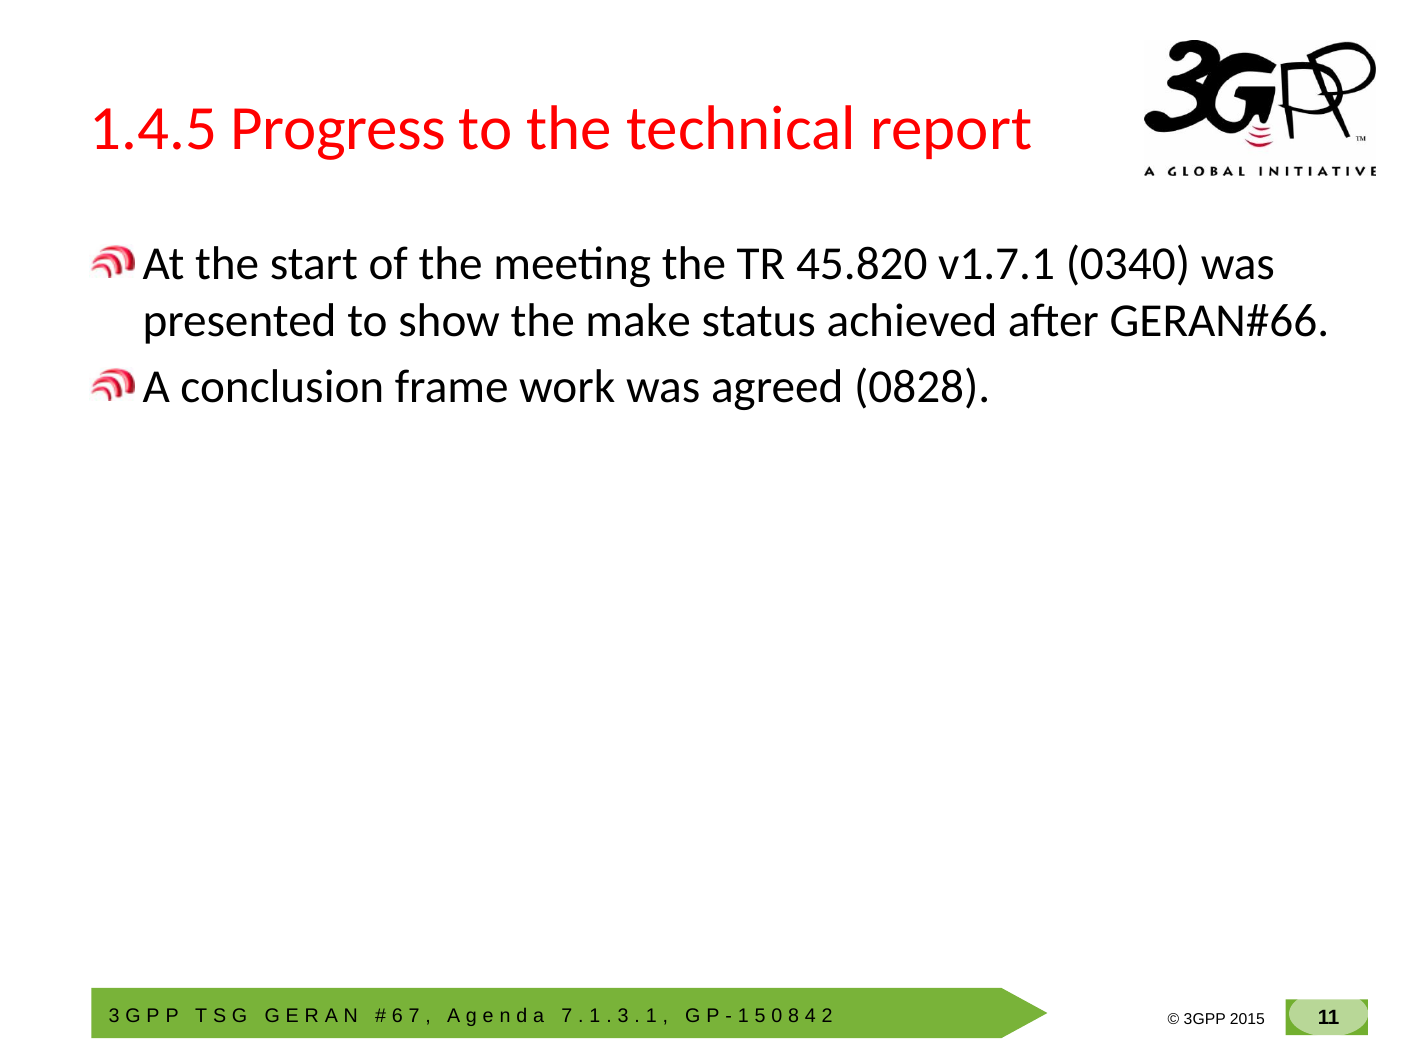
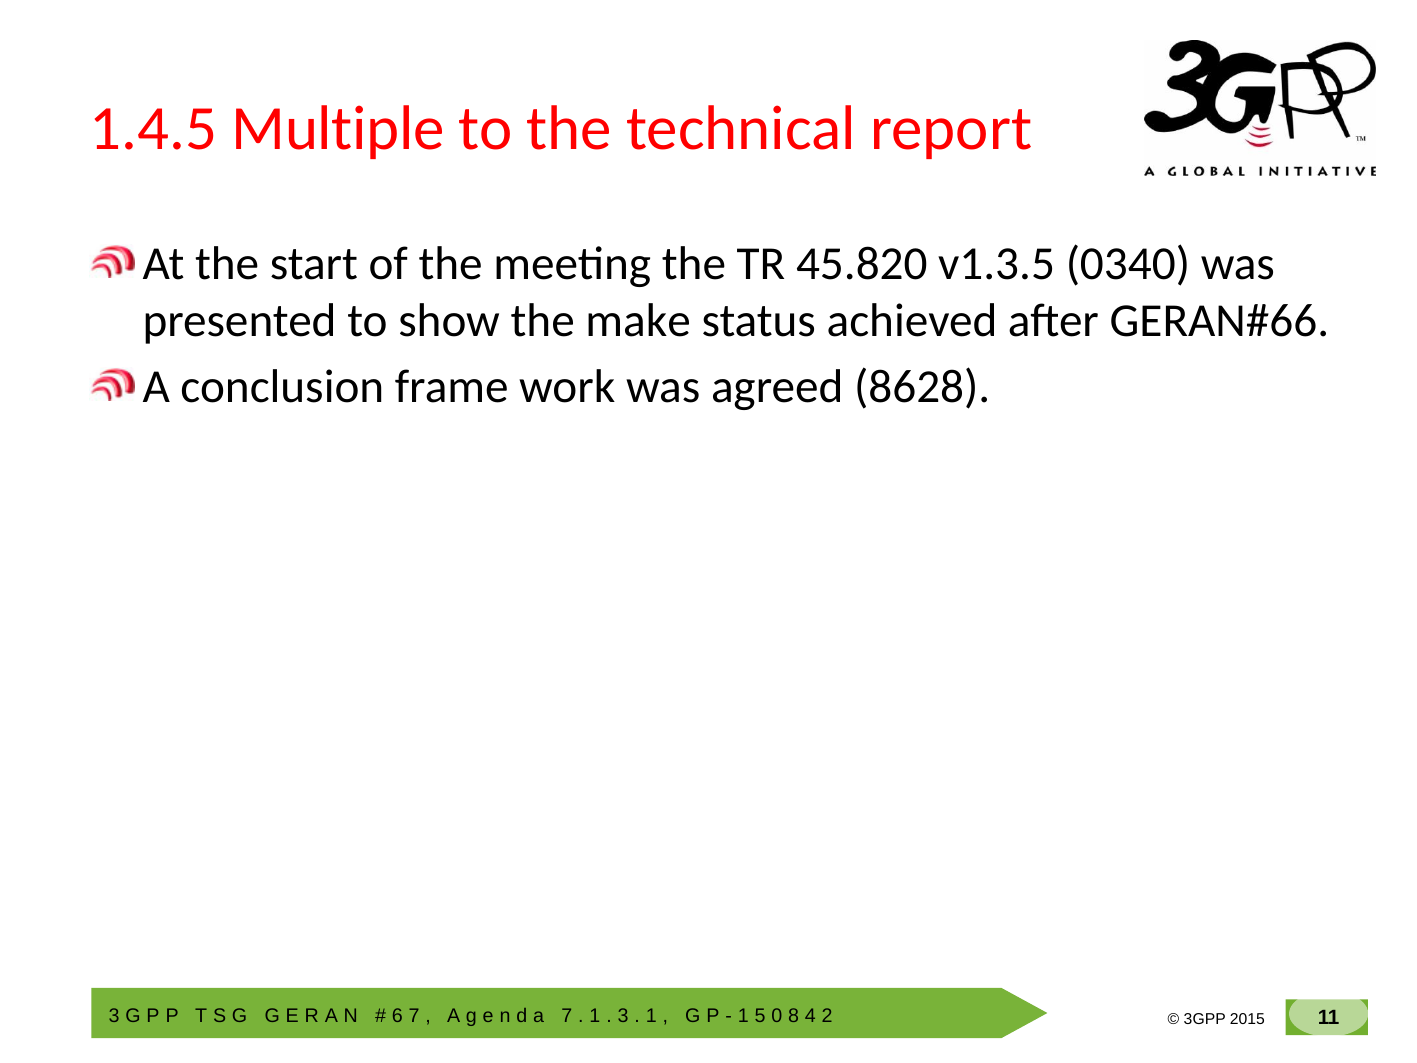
Progress: Progress -> Multiple (338, 128)
v1.7.1: v1.7.1 -> v1.3.5 (997, 264)
0828: 0828 -> 8628 (922, 387)
